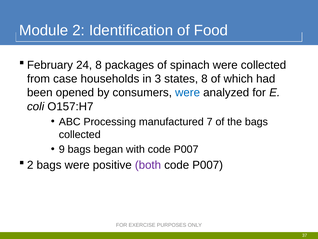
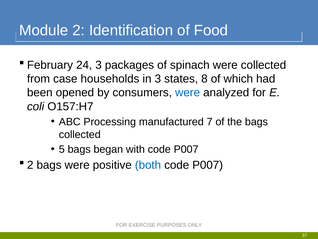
24 8: 8 -> 3 (99, 65)
9: 9 -> 5 (62, 149)
both colour: purple -> blue (148, 165)
